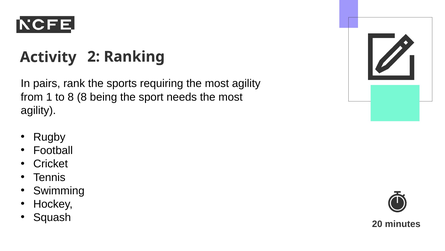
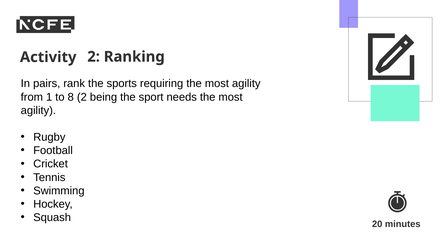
8 8: 8 -> 2 (82, 97)
